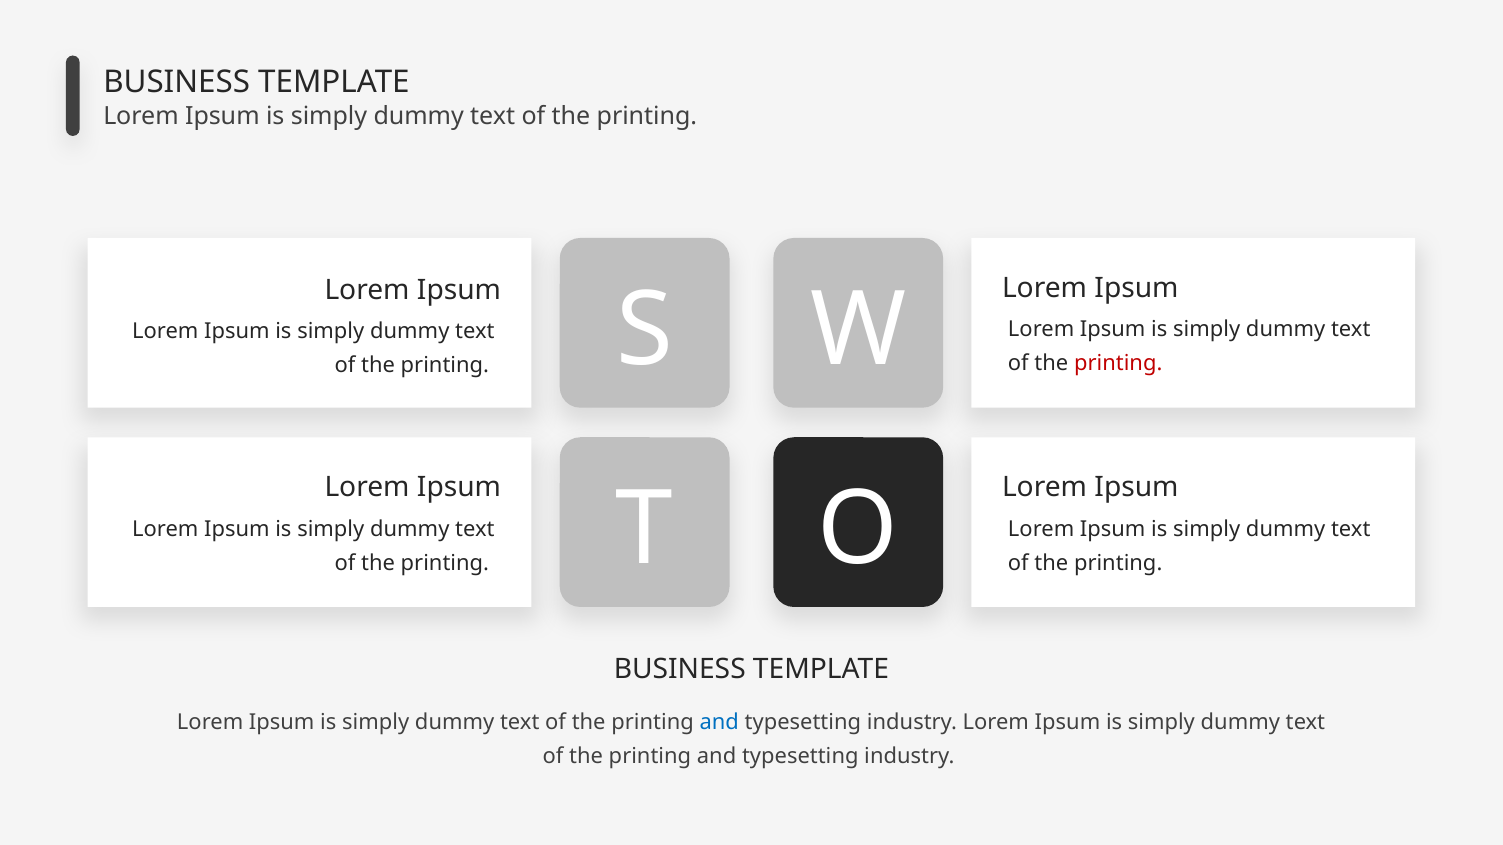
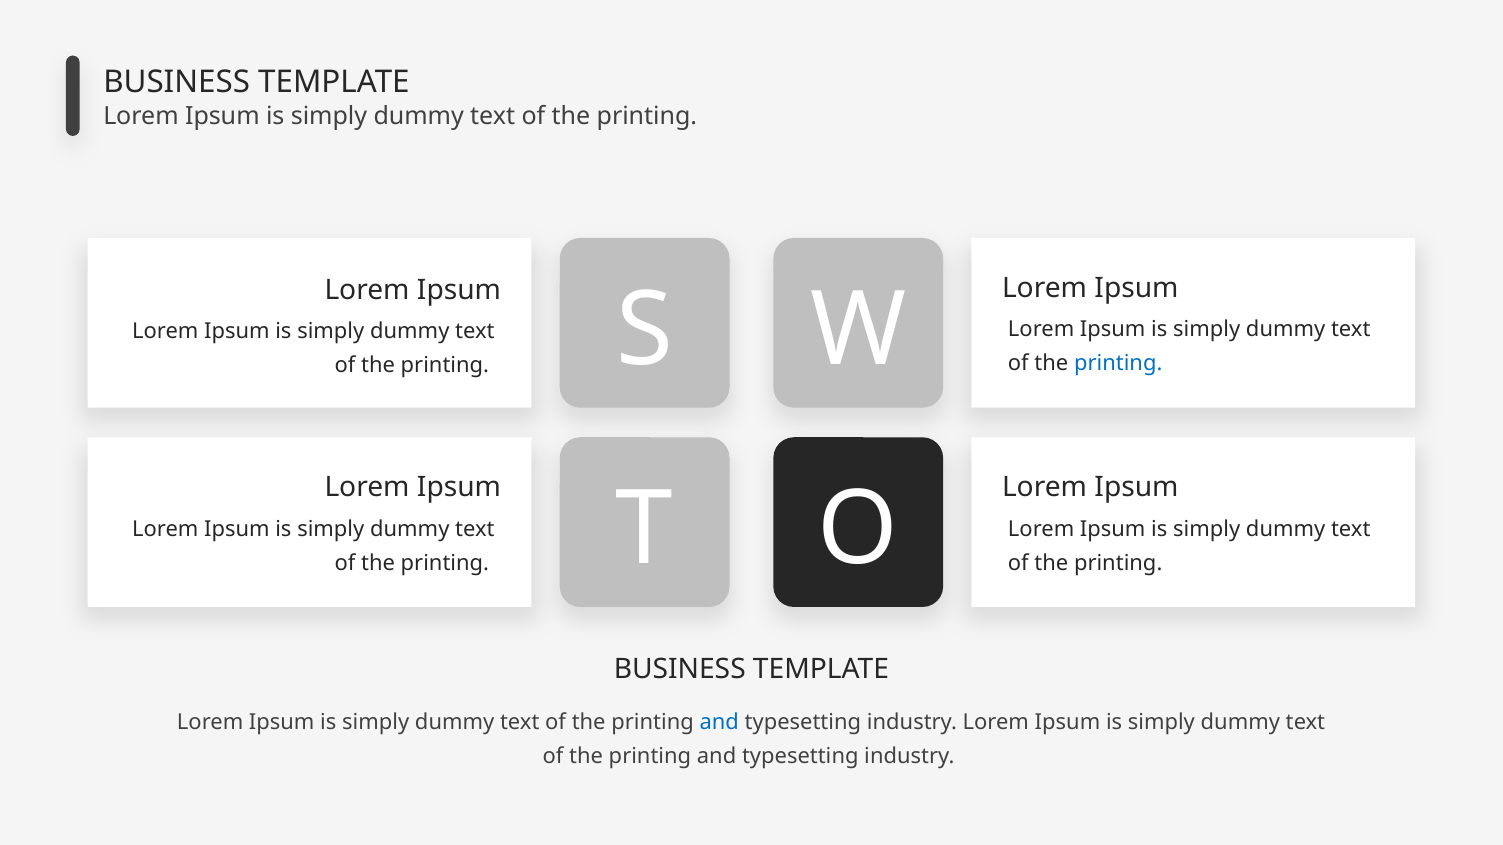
printing colour: red -> blue (1118, 364)
